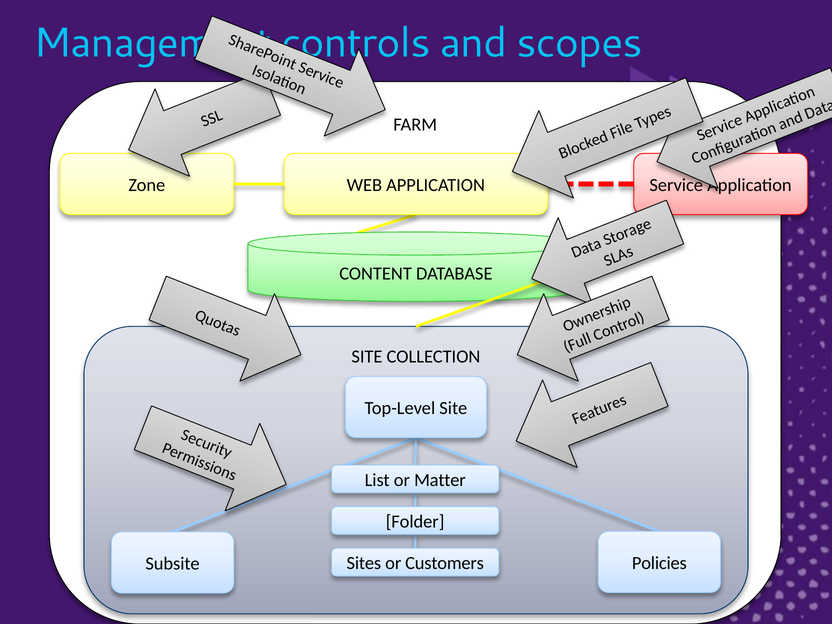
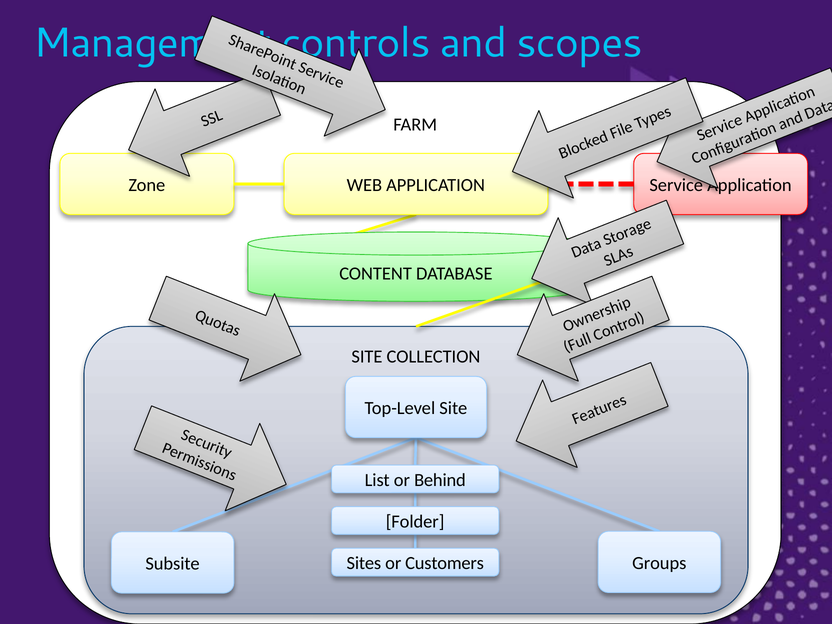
Matter: Matter -> Behind (440, 480)
Policies: Policies -> Groups (659, 563)
